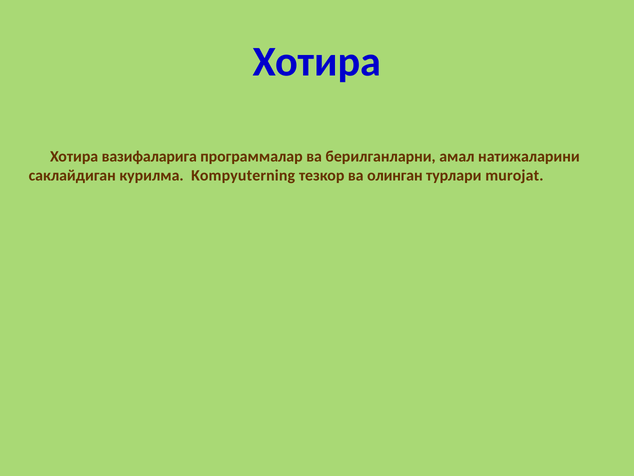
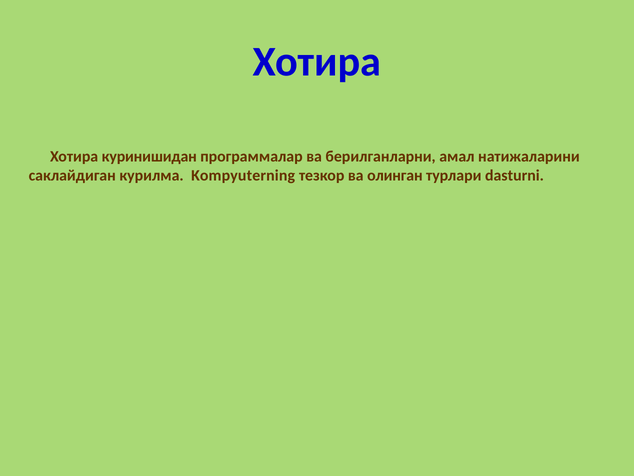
вазифаларига: вазифаларига -> куринишидан (149, 156)
murojat: murojat -> dasturni (514, 175)
